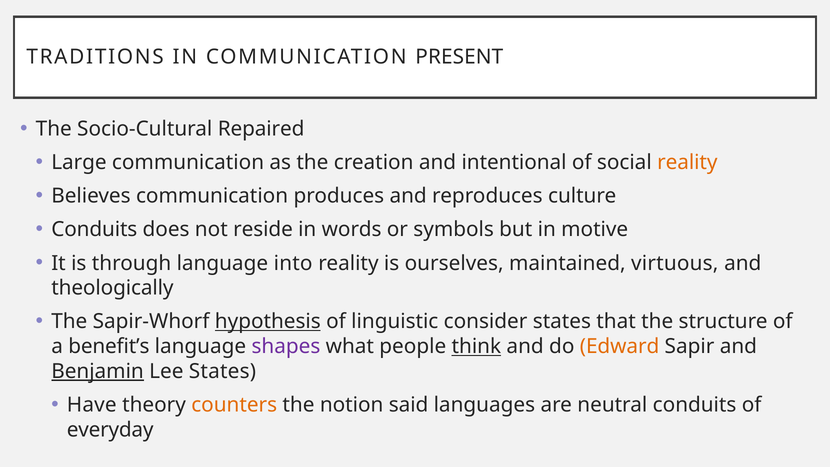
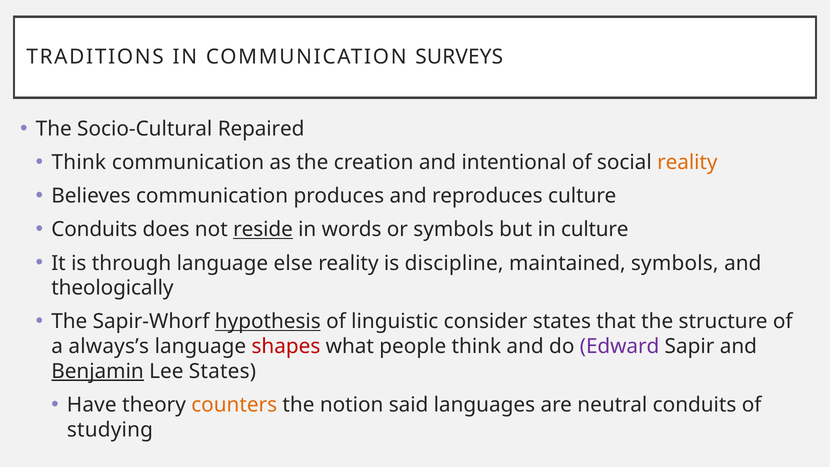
PRESENT: PRESENT -> SURVEYS (459, 57)
Large: Large -> Think (79, 162)
reside underline: none -> present (263, 230)
in motive: motive -> culture (595, 230)
into: into -> else (293, 263)
ourselves: ourselves -> discipline (454, 263)
maintained virtuous: virtuous -> symbols (675, 263)
benefit’s: benefit’s -> always’s (109, 346)
shapes colour: purple -> red (286, 346)
think underline: present -> none (476, 346)
Edward colour: orange -> purple (620, 346)
everyday: everyday -> studying (110, 430)
